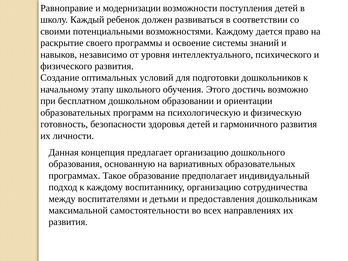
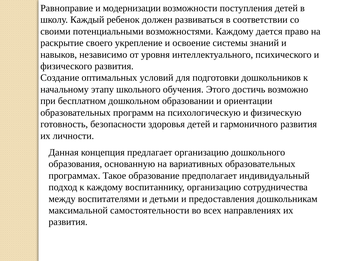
программы: программы -> укрепление (139, 43)
